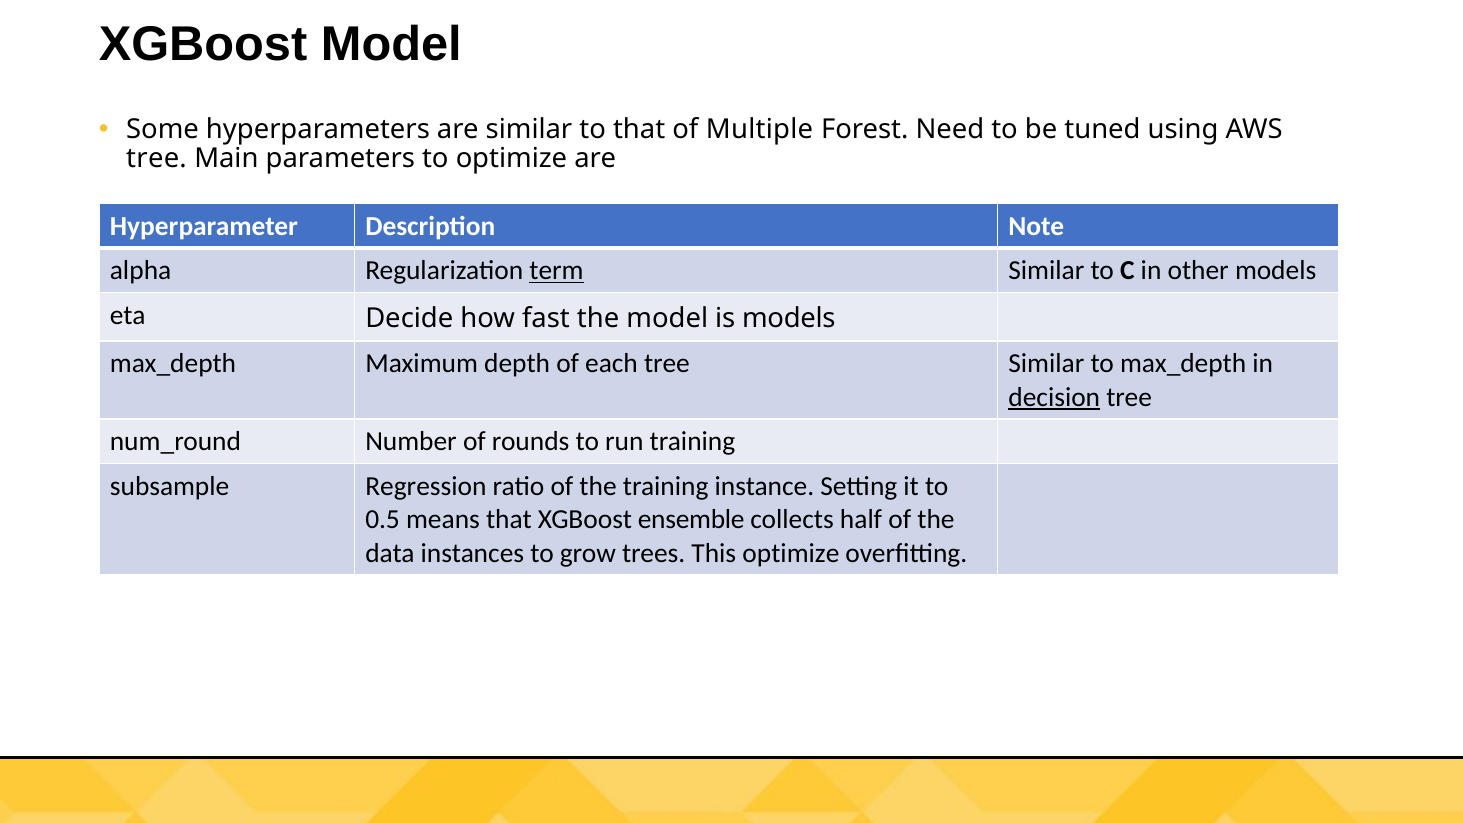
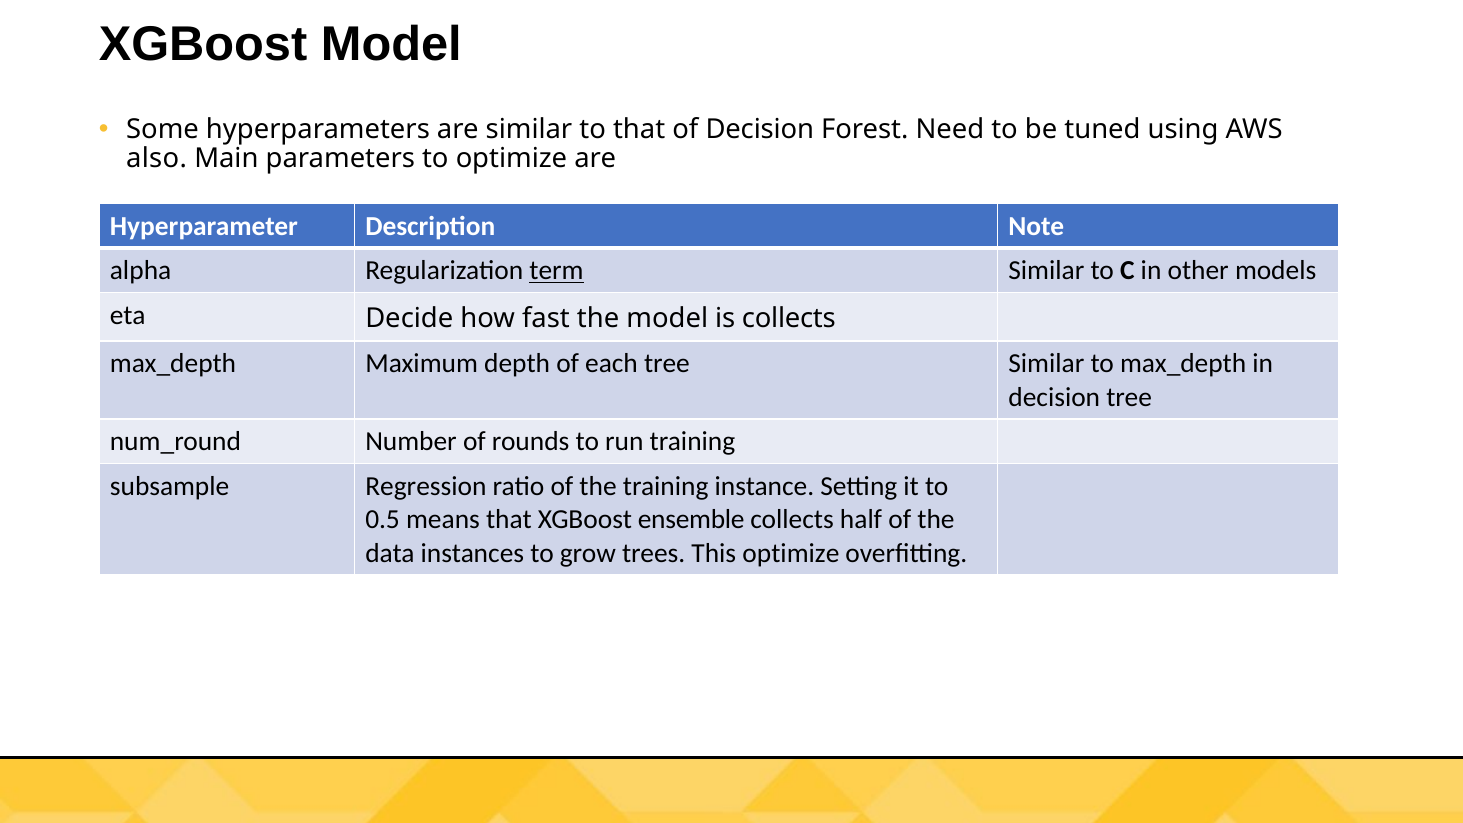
of Multiple: Multiple -> Decision (760, 129)
tree: tree -> also (157, 159)
is models: models -> collects (789, 318)
decision underline: present -> none (1054, 397)
